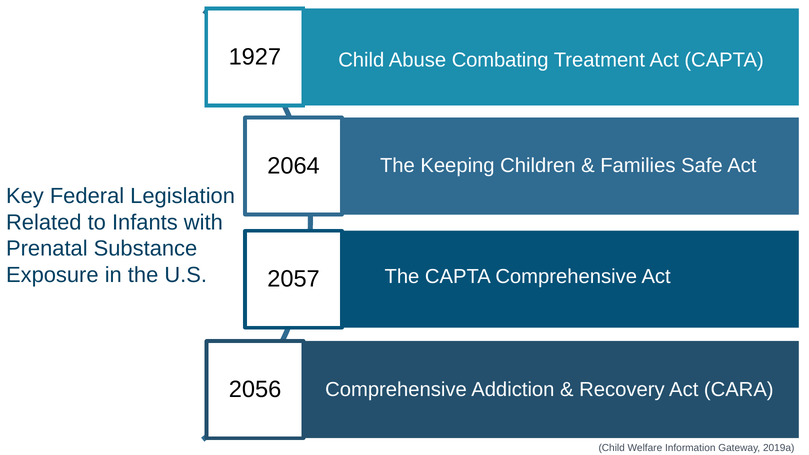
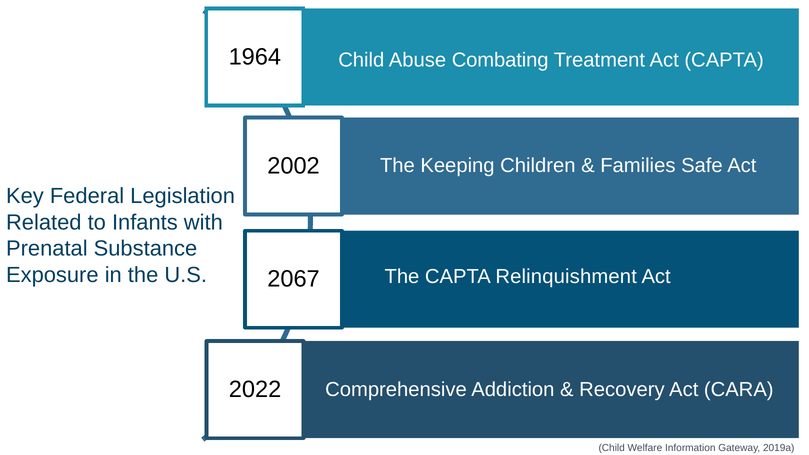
1927: 1927 -> 1964 (255, 57)
2064: 2064 -> 2002 (294, 166)
2057: 2057 -> 2067 (294, 279)
CAPTA Comprehensive: Comprehensive -> Relinquishment (566, 277)
2056: 2056 -> 2022 (255, 390)
